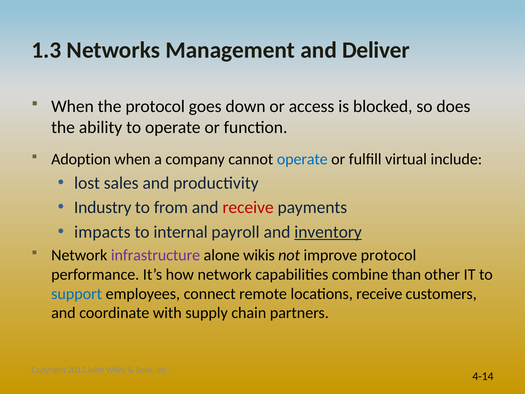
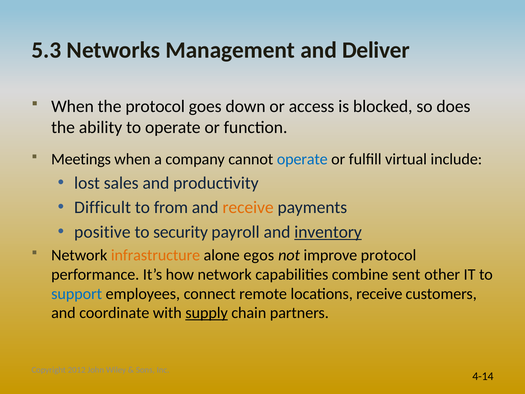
1.3: 1.3 -> 5.3 (46, 50)
Adoption: Adoption -> Meetings (81, 159)
Industry: Industry -> Difficult (103, 207)
receive colour: red -> orange (248, 207)
impacts: impacts -> positive (102, 232)
internal: internal -> security (181, 232)
infrastructure colour: purple -> orange (156, 255)
wikis: wikis -> egos (259, 255)
than: than -> sent (406, 274)
supply underline: none -> present (207, 313)
